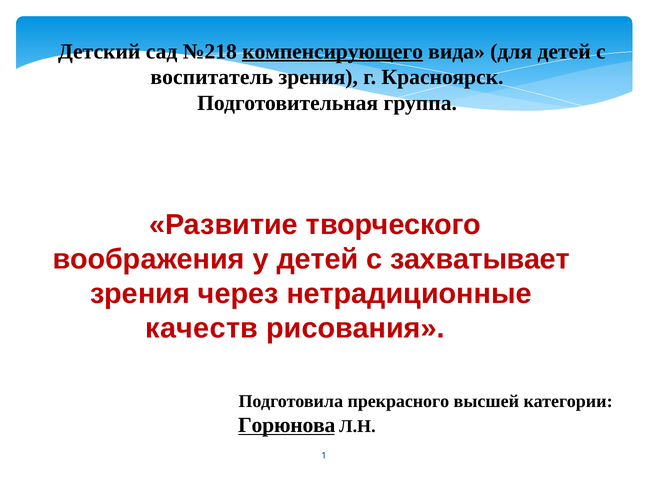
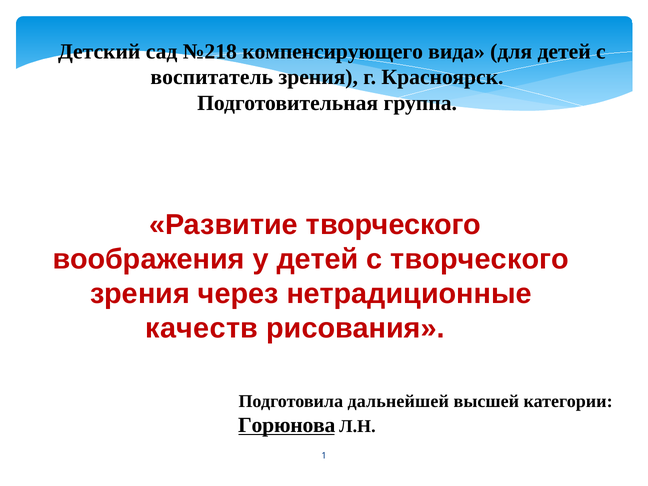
компенсирующего underline: present -> none (333, 51)
с захватывает: захватывает -> творческого (480, 259)
прекрасного: прекрасного -> дальнейшей (398, 401)
